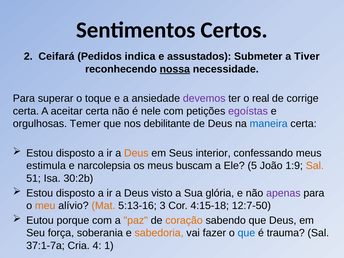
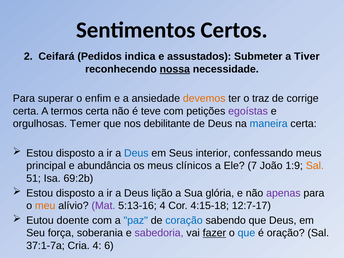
toque: toque -> enfim (98, 98)
devemos colour: purple -> orange (204, 98)
real: real -> traz (261, 98)
aceitar: aceitar -> termos (67, 111)
nele: nele -> teve (151, 111)
Deus colour: orange -> blue (136, 153)
estimula: estimula -> principal (46, 166)
narcolepsia: narcolepsia -> abundância (104, 166)
buscam: buscam -> clínicos (194, 166)
5: 5 -> 7 (252, 166)
30:2b: 30:2b -> 69:2b (78, 178)
visto: visto -> lição (162, 193)
Mat colour: orange -> purple (103, 206)
5:13-16 3: 3 -> 4 (163, 206)
12:7-50: 12:7-50 -> 12:7-17 (251, 206)
porque: porque -> doente (73, 220)
paz colour: orange -> blue (136, 220)
coração colour: orange -> blue (184, 220)
sabedoria colour: orange -> purple (159, 233)
fazer underline: none -> present (214, 233)
trauma: trauma -> oração (286, 233)
1: 1 -> 6 (109, 246)
